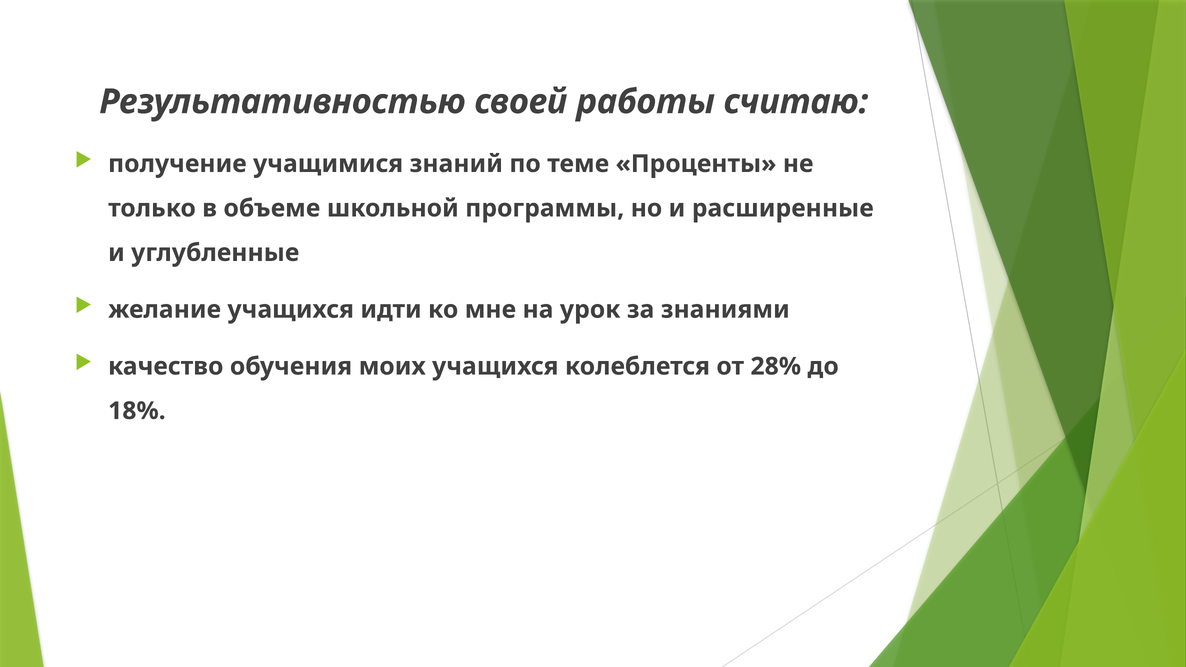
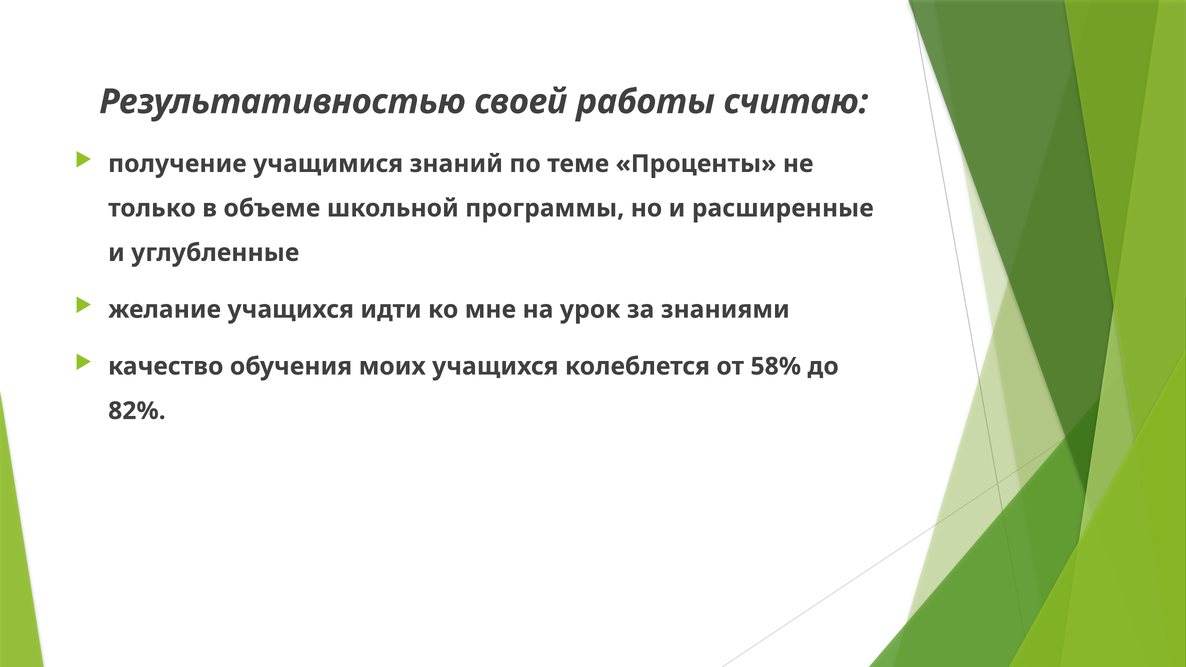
28%: 28% -> 58% (776, 366)
18%: 18% -> 82% (137, 411)
